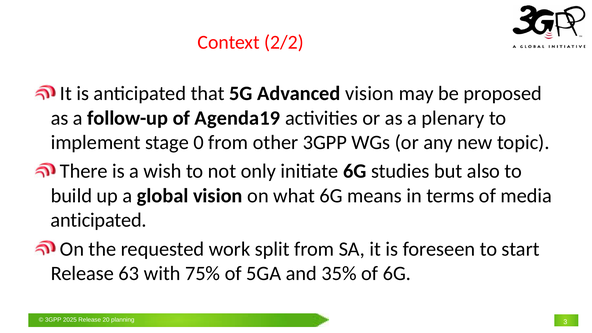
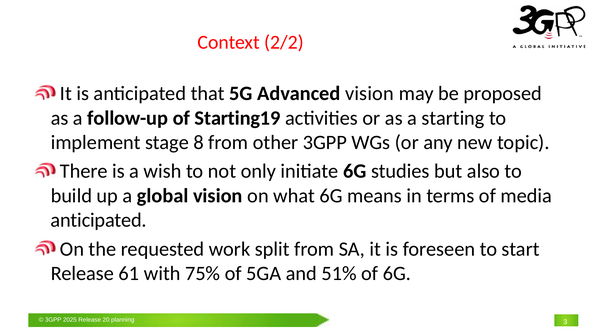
Agenda19: Agenda19 -> Starting19 (238, 118)
plenary: plenary -> starting (453, 118)
0: 0 -> 8 (199, 142)
63: 63 -> 61 (129, 273)
35%: 35% -> 51% (339, 273)
